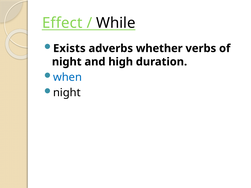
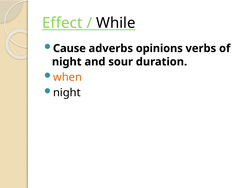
Exists: Exists -> Cause (69, 48)
whether: whether -> opinions (159, 48)
high: high -> sour (121, 62)
when colour: blue -> orange (67, 77)
